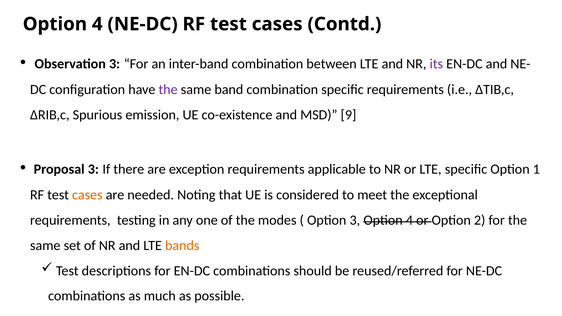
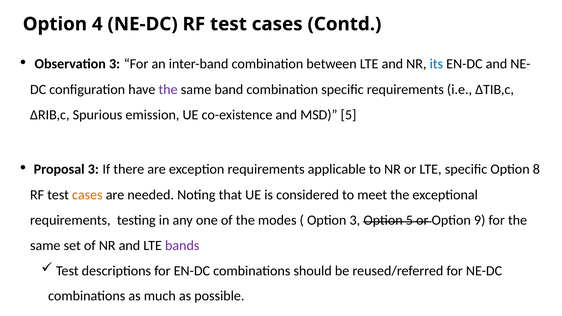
its colour: purple -> blue (436, 64)
MSD 9: 9 -> 5 (348, 115)
1: 1 -> 8 (536, 169)
3 Option 4: 4 -> 5 (409, 220)
2: 2 -> 9 (480, 220)
bands colour: orange -> purple (182, 246)
